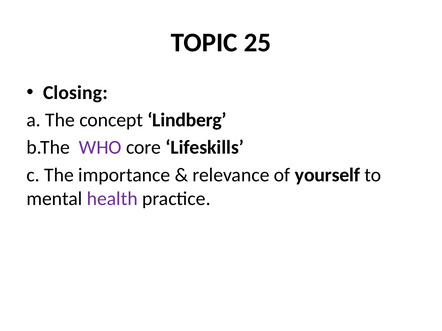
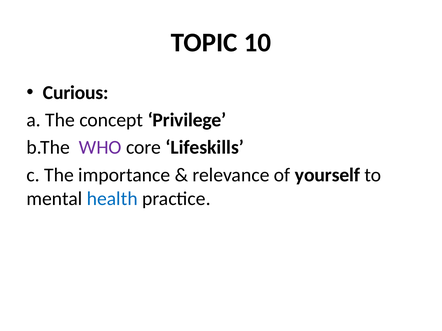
25: 25 -> 10 (257, 43)
Closing: Closing -> Curious (76, 93)
Lindberg: Lindberg -> Privilege (187, 120)
health colour: purple -> blue (112, 199)
